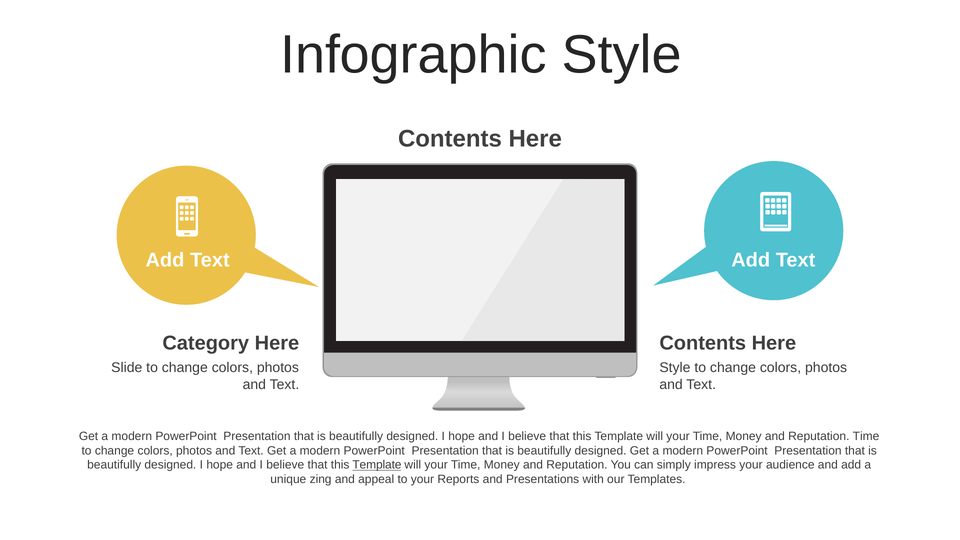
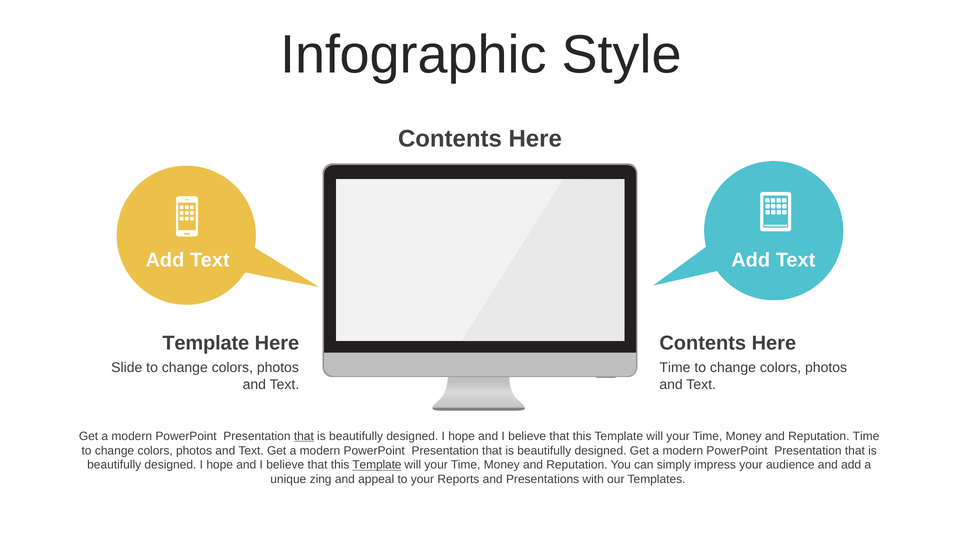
Category: Category -> Template (206, 343)
Style: Style -> Time (675, 368)
that underline: none -> present (304, 436)
